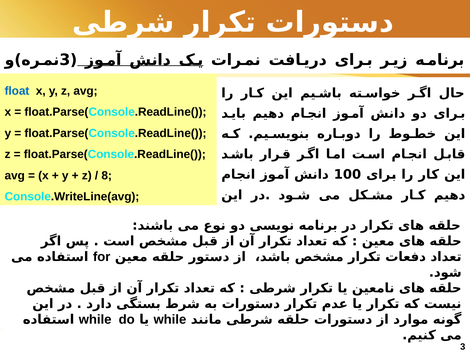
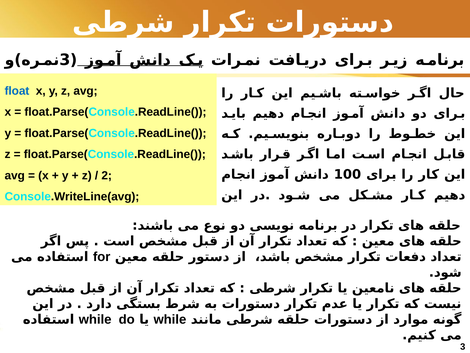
8: 8 -> 2 (107, 175)
